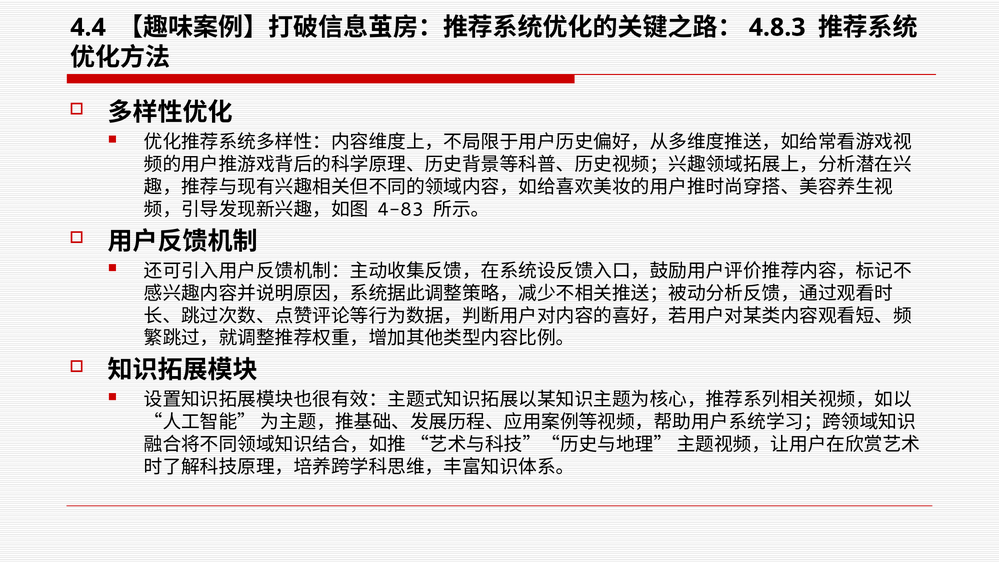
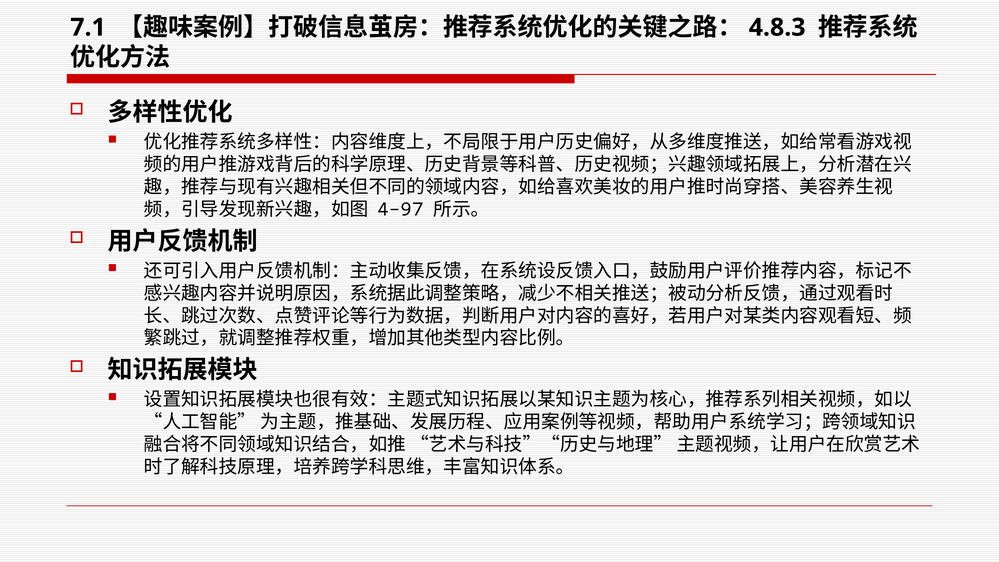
4.4: 4.4 -> 7.1 (88, 27)
4-83: 4-83 -> 4-97 (401, 210)
